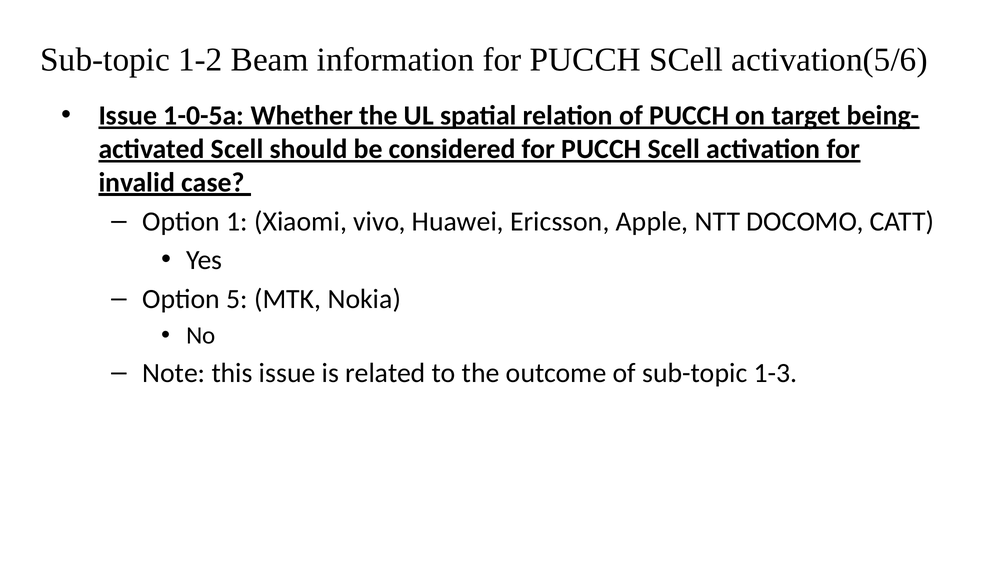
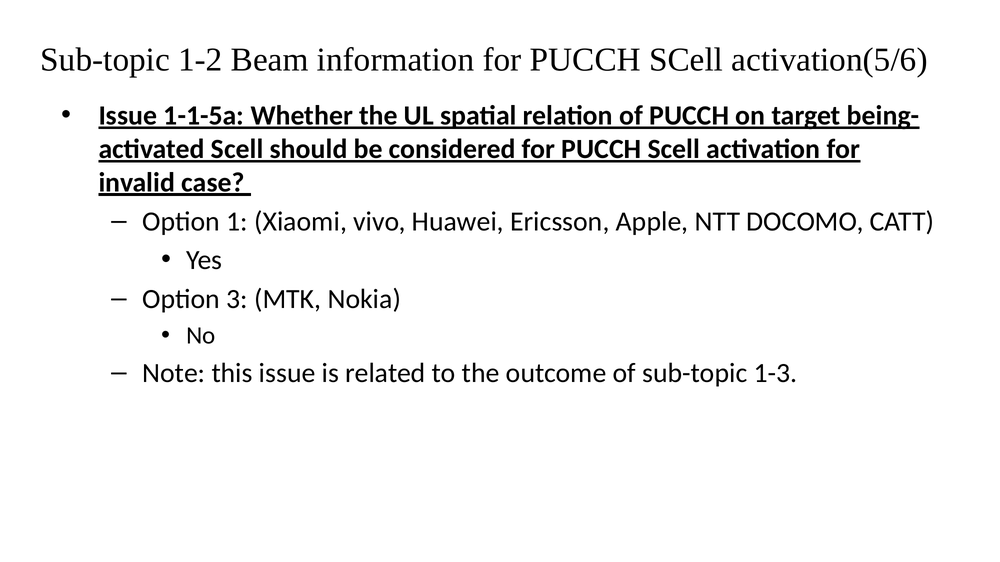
1-0-5a: 1-0-5a -> 1-1-5a (204, 116)
5: 5 -> 3 (237, 299)
